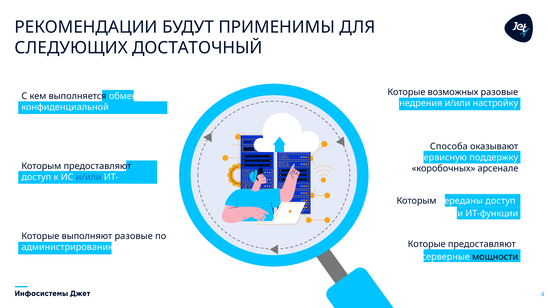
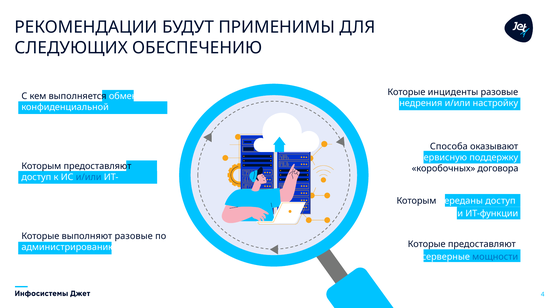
ДОСТАТОЧНЫЙ: ДОСТАТОЧНЫЙ -> ОБЕСПЕЧЕНИЮ (197, 48)
возможных: возможных -> инциденты (453, 92)
арсенале: арсенале -> договора (498, 169)
мощности colour: black -> blue (495, 257)
